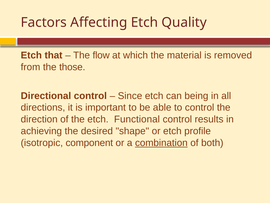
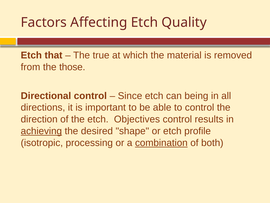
flow: flow -> true (101, 55)
Functional: Functional -> Objectives (137, 119)
achieving underline: none -> present (41, 131)
component: component -> processing (89, 142)
